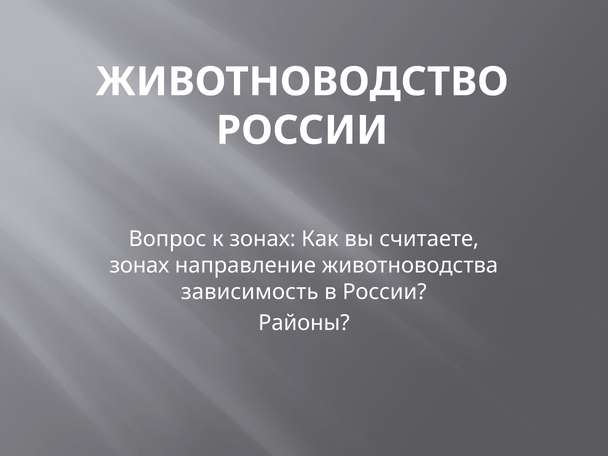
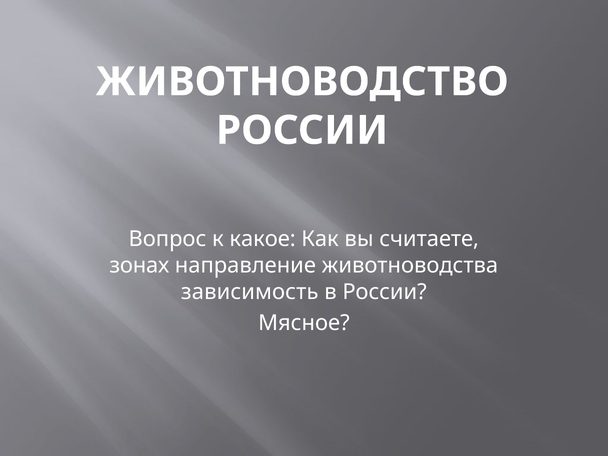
к зонах: зонах -> какое (263, 239)
Районы: Районы -> Мясное (304, 323)
